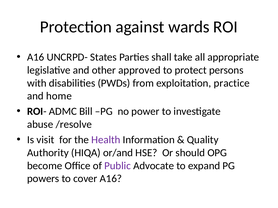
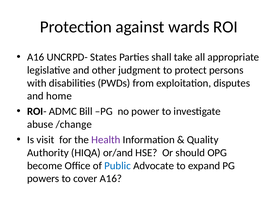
approved: approved -> judgment (139, 70)
practice: practice -> disputes (232, 83)
/resolve: /resolve -> /change (74, 125)
Public colour: purple -> blue (118, 166)
